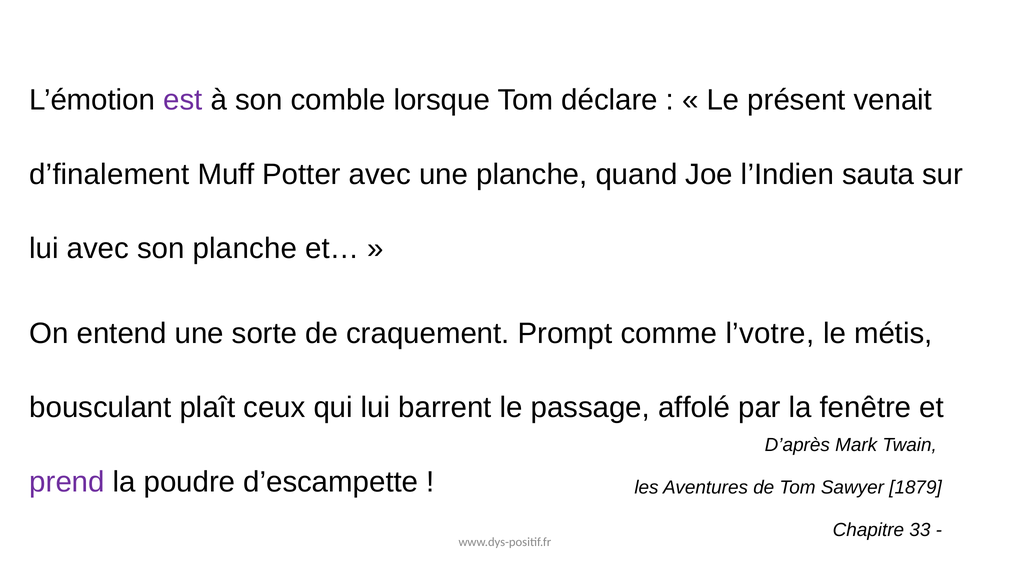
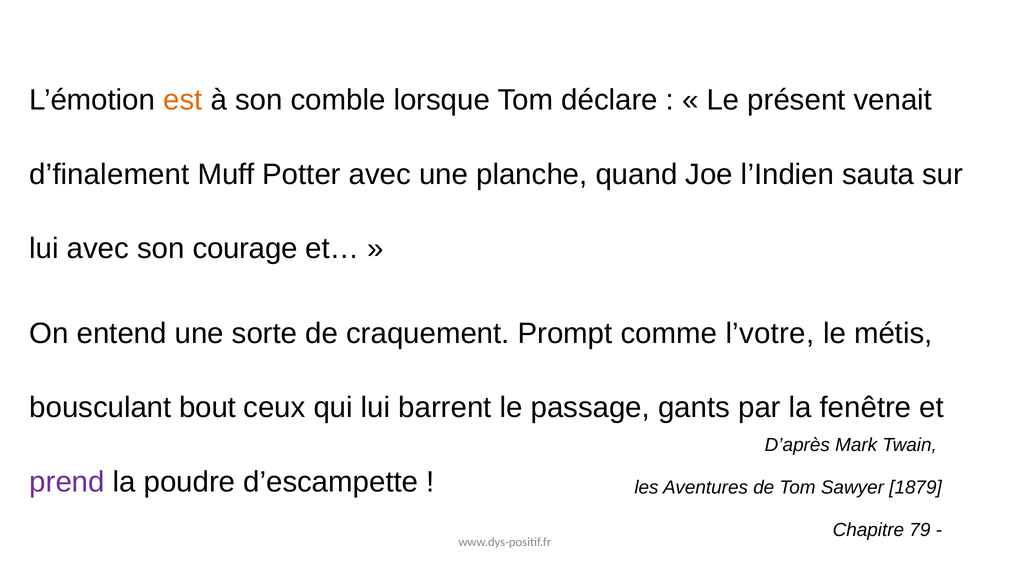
est colour: purple -> orange (183, 100)
son planche: planche -> courage (245, 249)
plaît: plaît -> bout (208, 408)
affolé: affolé -> gants (694, 408)
33: 33 -> 79 (920, 530)
